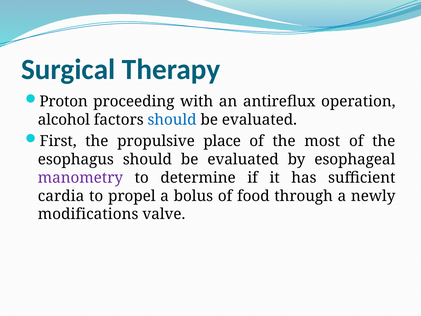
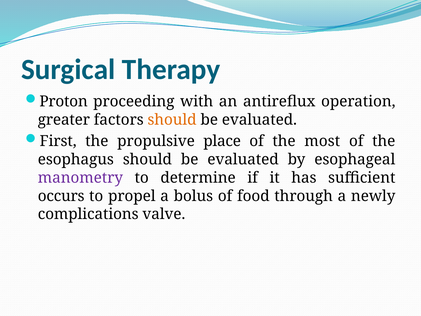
alcohol: alcohol -> greater (64, 120)
should colour: blue -> orange (172, 120)
cardia: cardia -> occurs (61, 196)
modifications: modifications -> complications (88, 214)
